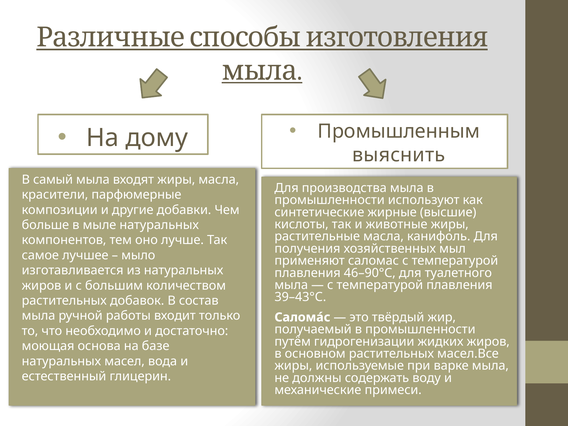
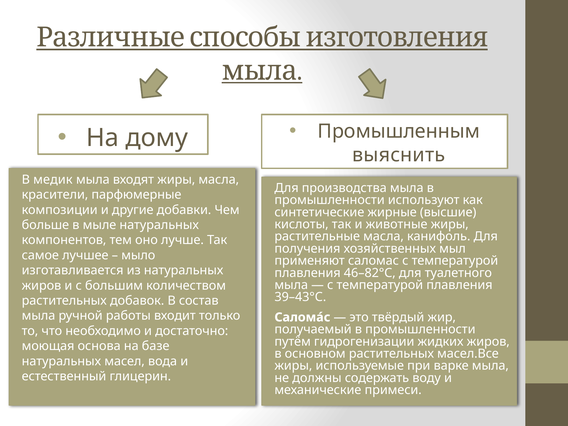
самый: самый -> медик (53, 180)
46–90°С: 46–90°С -> 46–82°С (370, 273)
